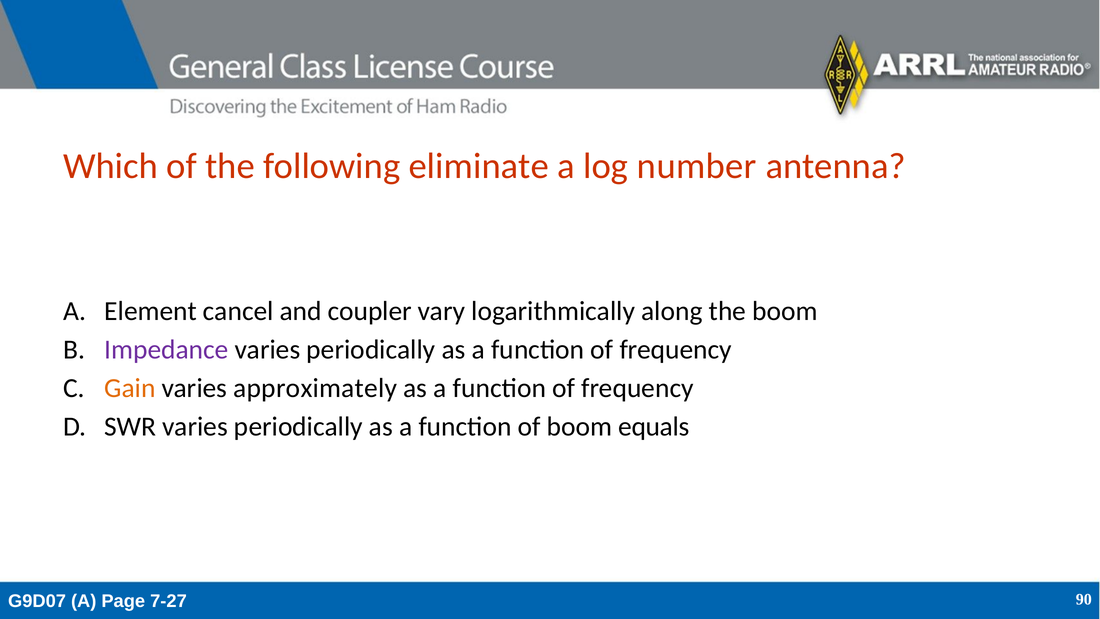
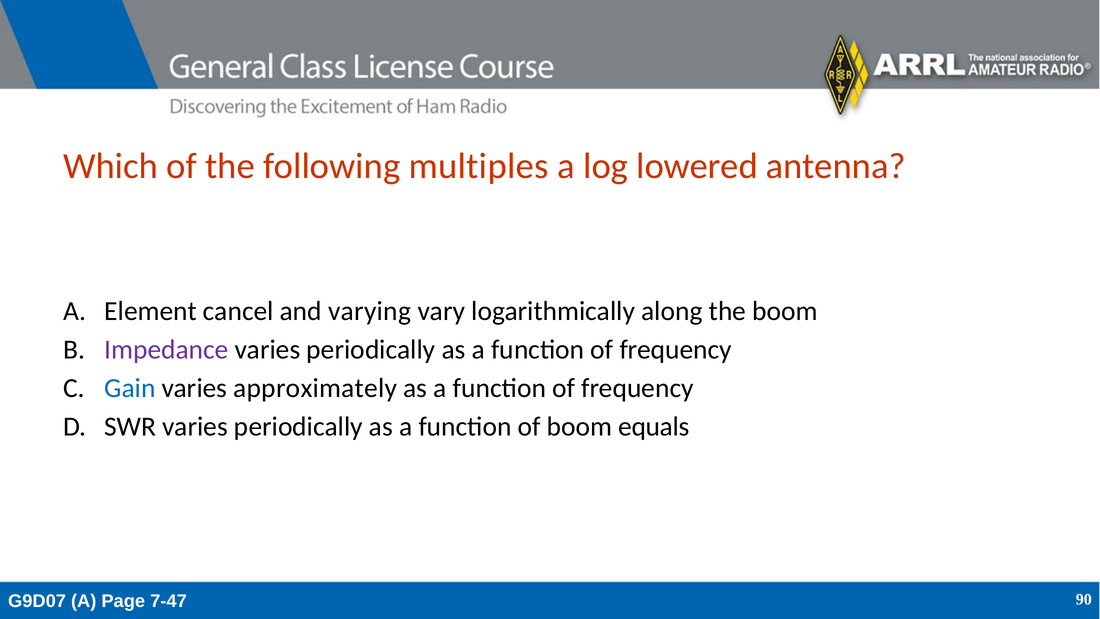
eliminate: eliminate -> multiples (479, 166)
number: number -> lowered (697, 166)
coupler: coupler -> varying (370, 311)
Gain colour: orange -> blue (130, 388)
7-27: 7-27 -> 7-47 (169, 601)
